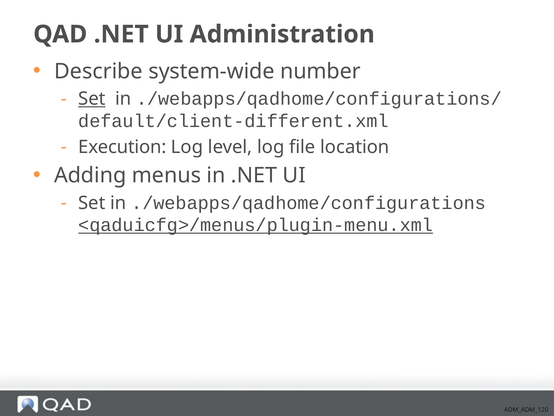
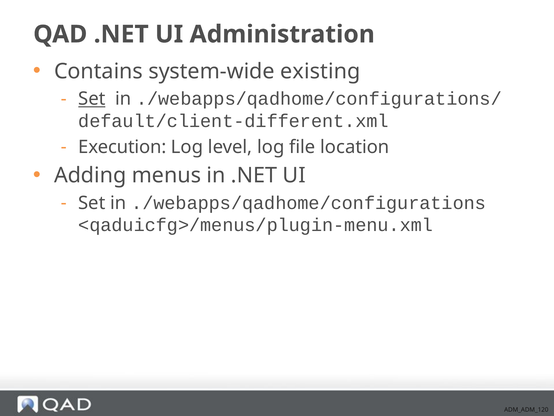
Describe: Describe -> Contains (98, 71)
number: number -> existing (320, 71)
<qaduicfg>/menus/plugin-menu.xml underline: present -> none (256, 225)
